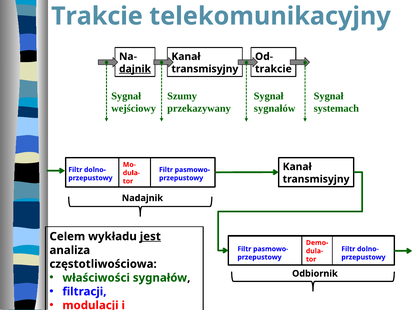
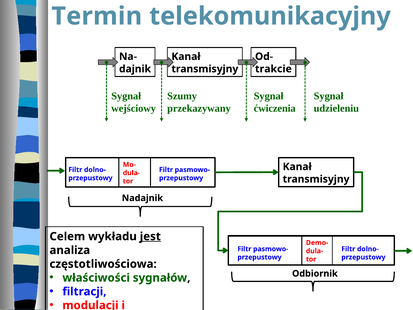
Trakcie: Trakcie -> Termin (97, 16)
dajnik underline: present -> none (135, 69)
sygnałów: sygnałów -> ćwiczenia (275, 108)
systemach: systemach -> udzieleniu (336, 108)
